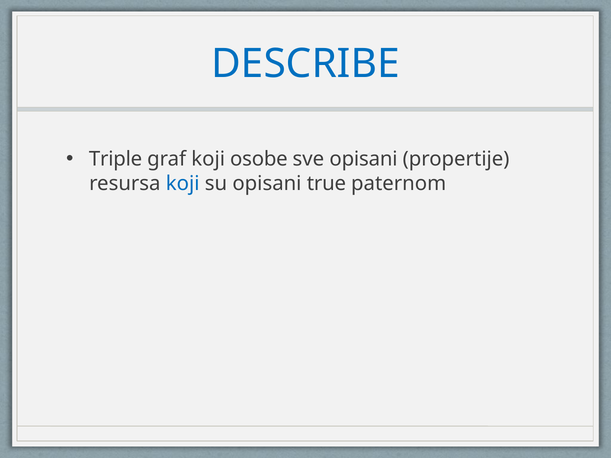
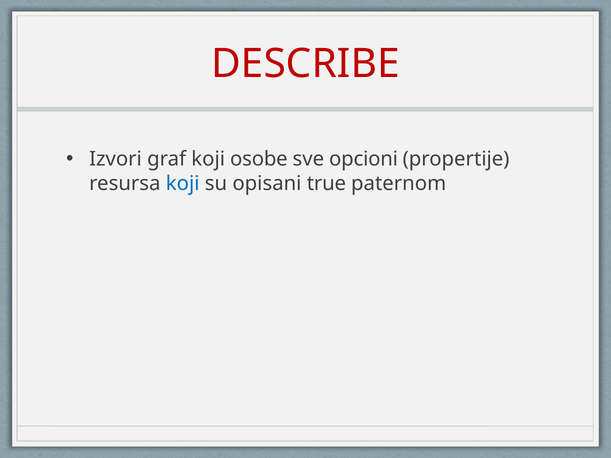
DESCRIBE colour: blue -> red (306, 64)
Triple: Triple -> Izvori (115, 159)
sve opisani: opisani -> opcioni (364, 159)
